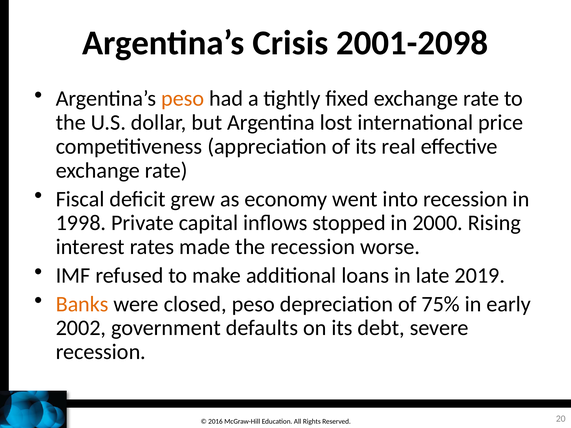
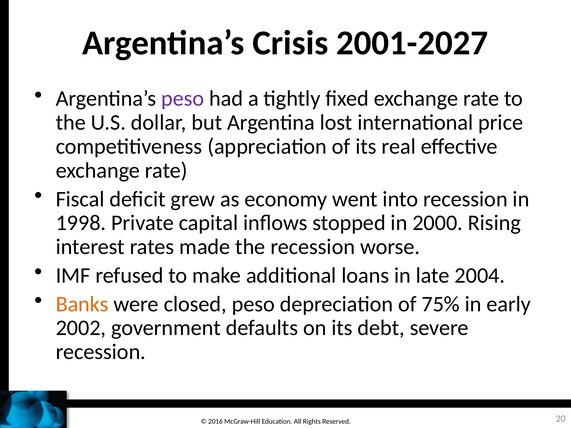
2001-2098: 2001-2098 -> 2001-2027 (412, 43)
peso colour: orange -> purple (183, 99)
2019: 2019 -> 2004 (480, 276)
